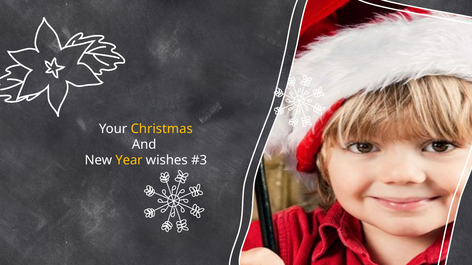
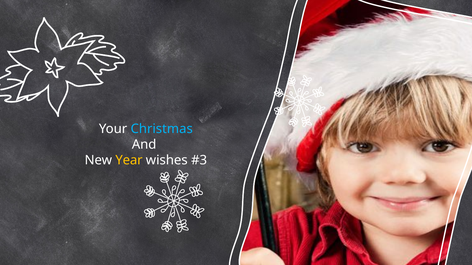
Christmas colour: yellow -> light blue (162, 129)
